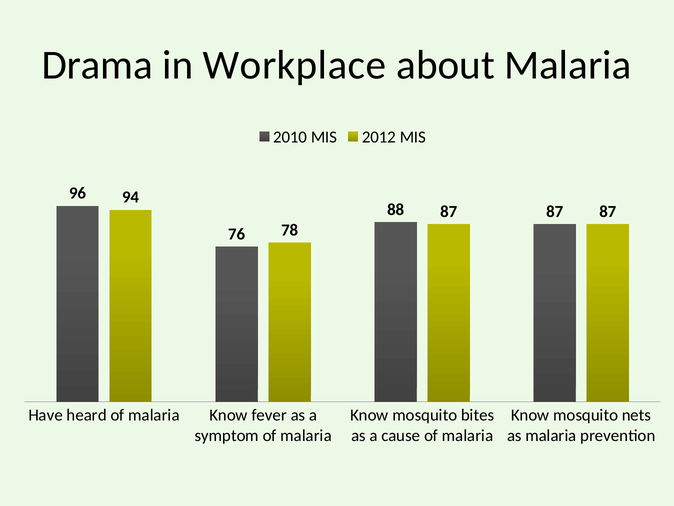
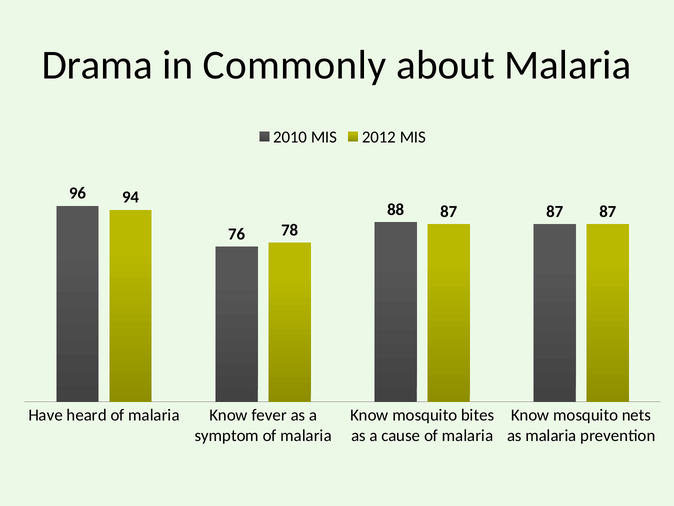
Workplace: Workplace -> Commonly (295, 65)
